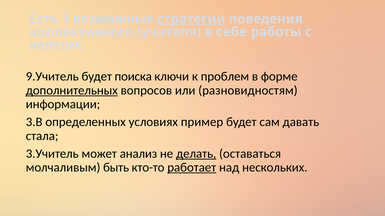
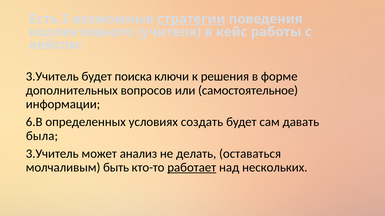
себе: себе -> кейс (232, 32)
9.Учитель: 9.Учитель -> 3.Учитель (52, 77)
проблем: проблем -> решения (225, 77)
дополнительных underline: present -> none (72, 91)
разновидностям: разновидностям -> самостоятельное (248, 91)
3.В: 3.В -> 6.В (34, 122)
пример: пример -> создать (202, 122)
стала: стала -> была (42, 136)
делать underline: present -> none (196, 154)
